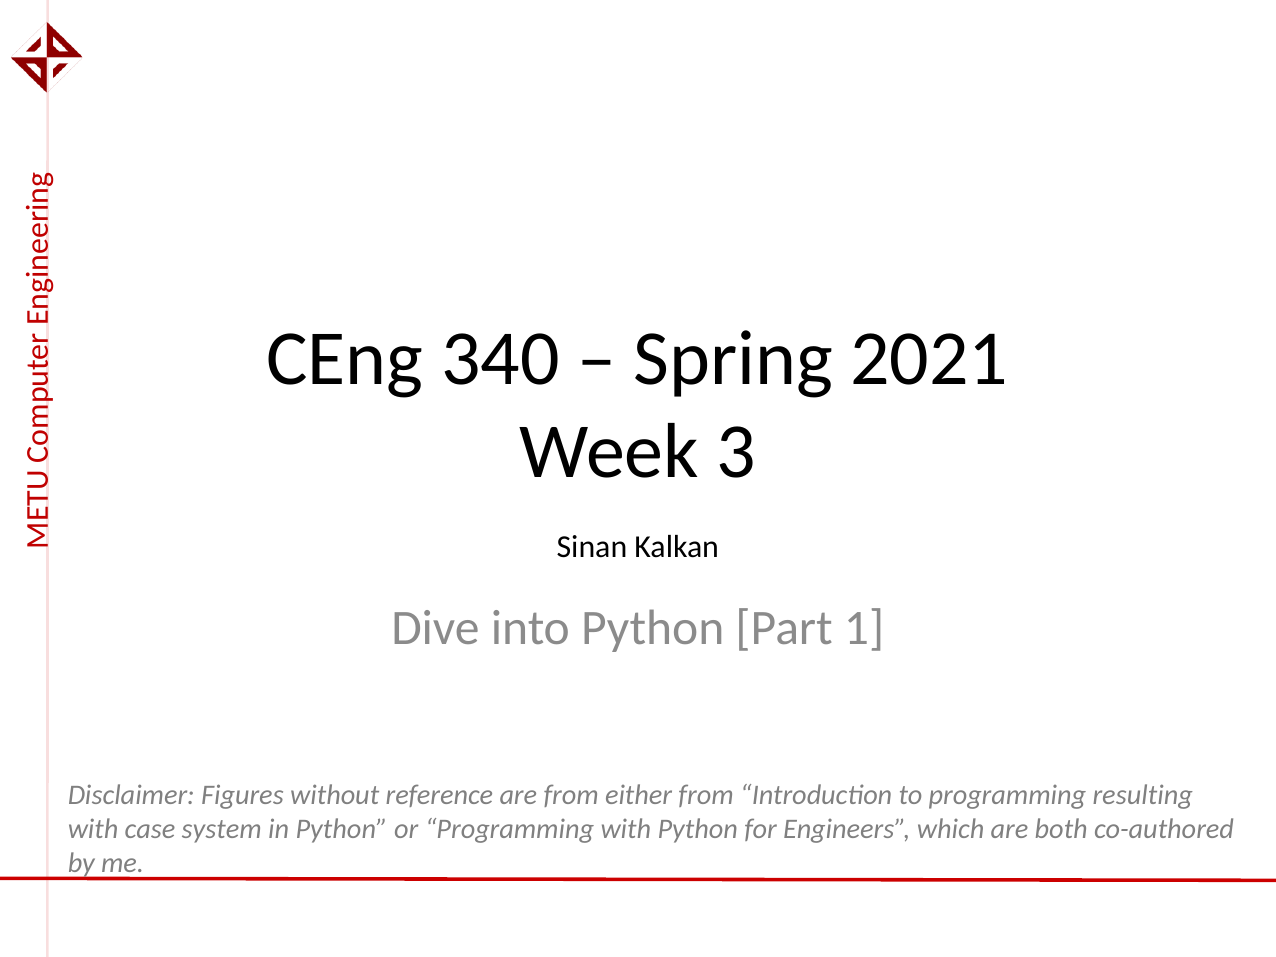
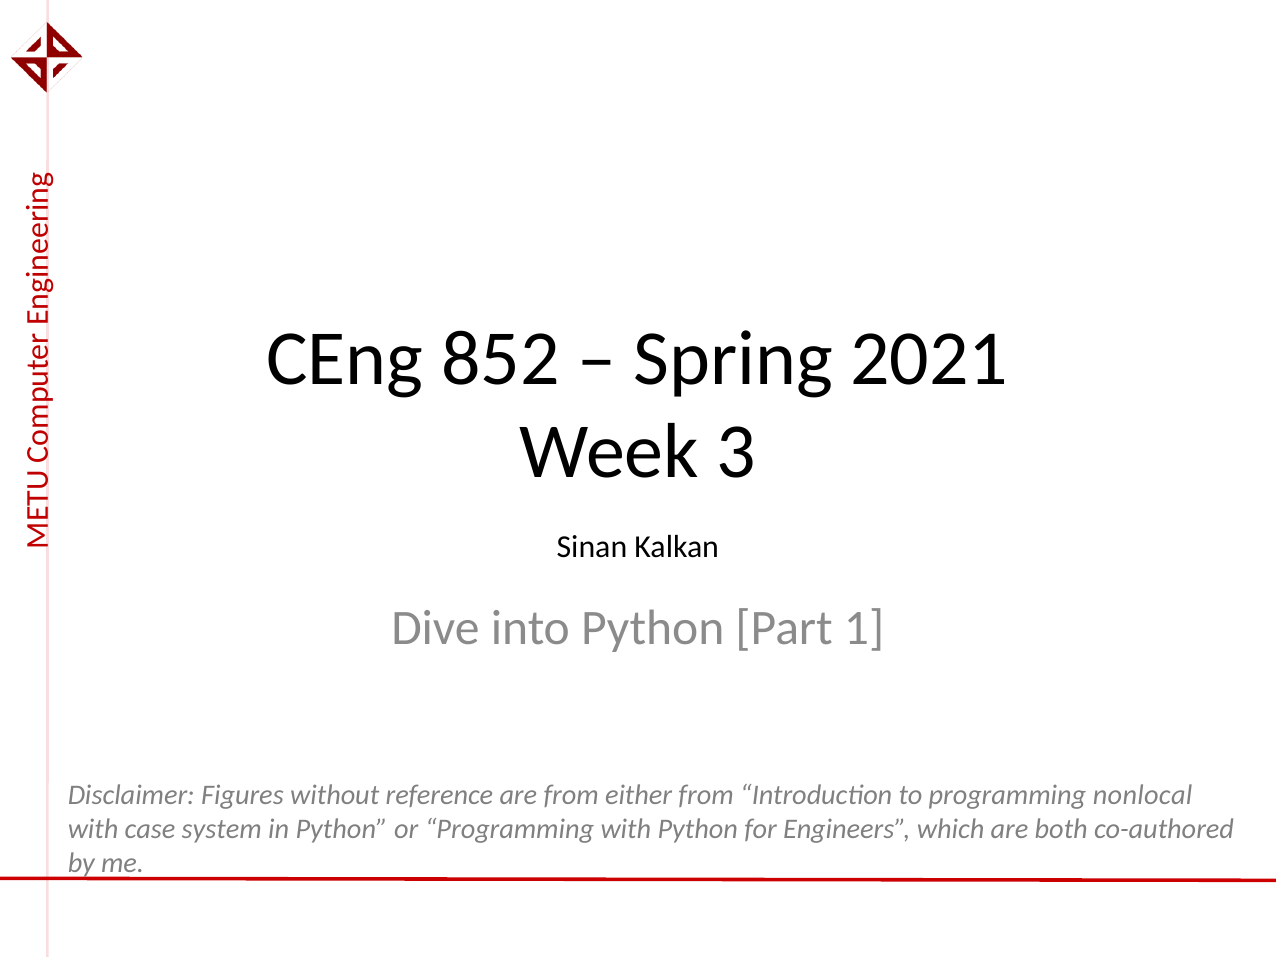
340: 340 -> 852 (500, 359)
resulting: resulting -> nonlocal (1143, 795)
